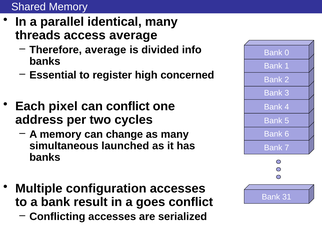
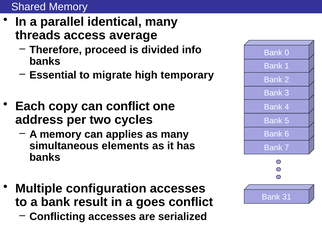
Therefore average: average -> proceed (106, 50)
register: register -> migrate (112, 75)
concerned: concerned -> temporary (187, 75)
pixel: pixel -> copy (63, 106)
change: change -> applies (124, 135)
launched: launched -> elements (125, 146)
